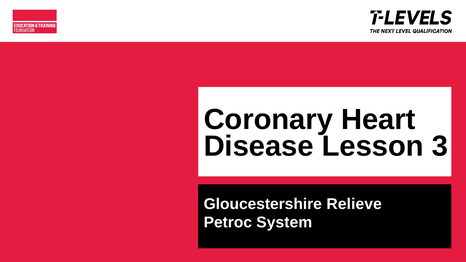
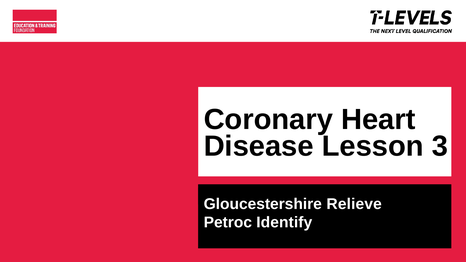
System: System -> Identify (284, 223)
